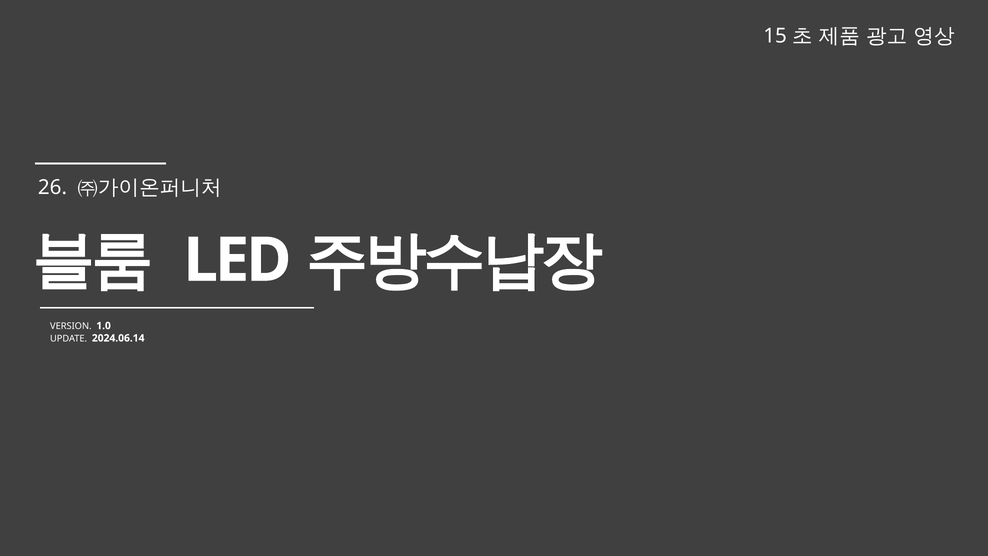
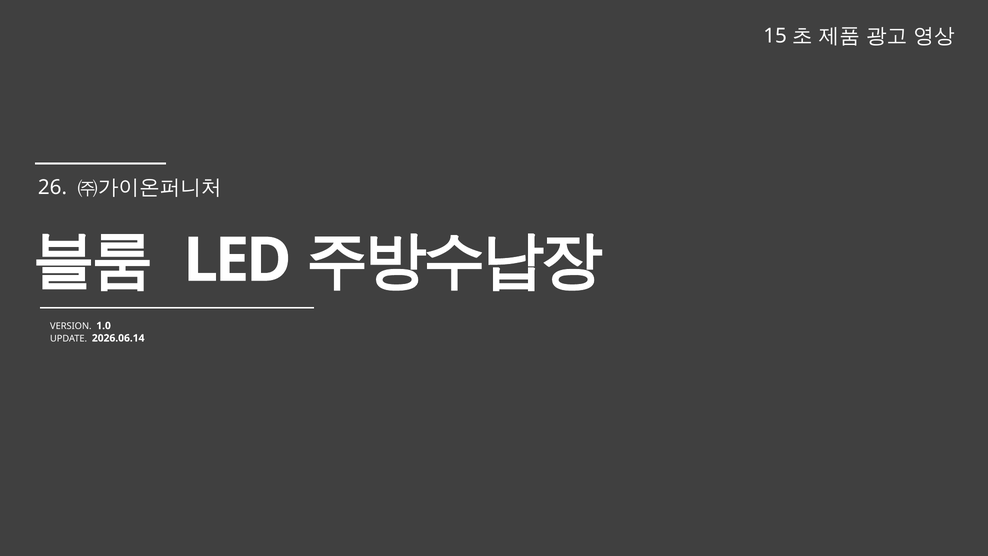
2024.06.14: 2024.06.14 -> 2026.06.14 (118, 338)
